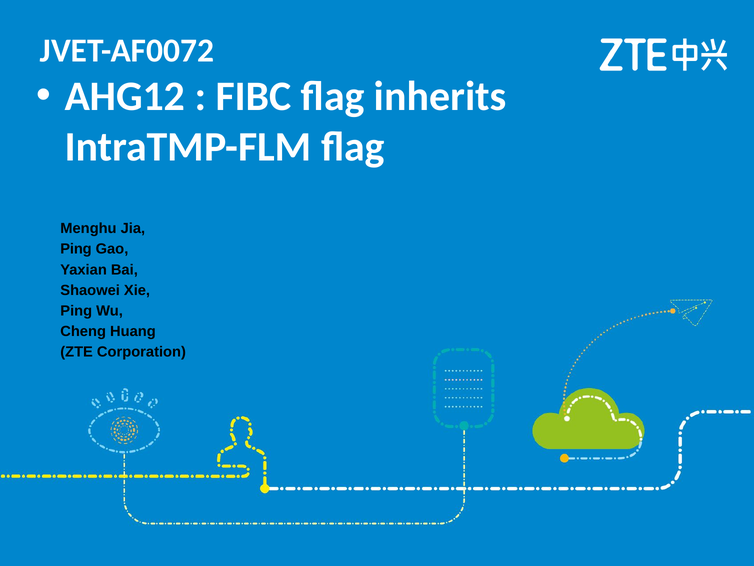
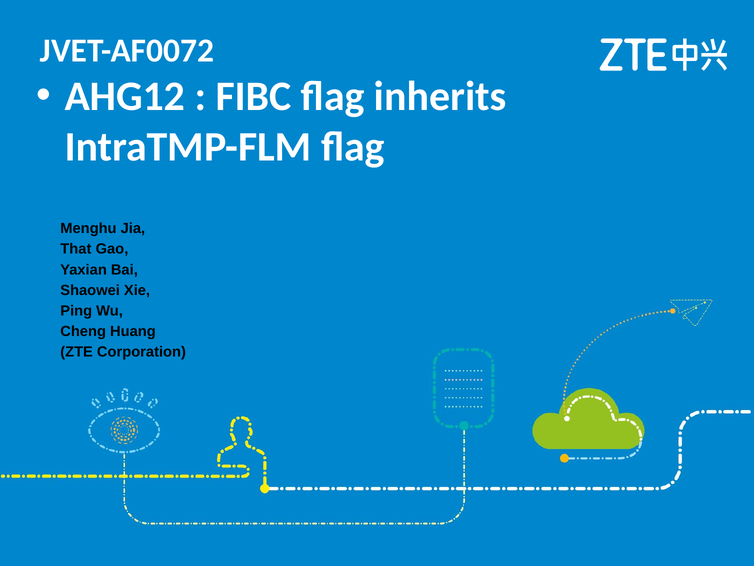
Ping: Ping -> That (76, 249)
